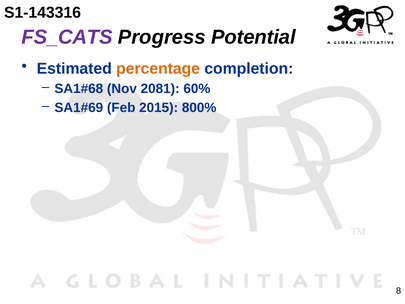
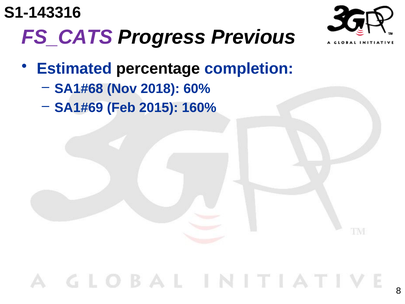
Potential: Potential -> Previous (254, 37)
percentage colour: orange -> black (158, 69)
2081: 2081 -> 2018 (160, 89)
800%: 800% -> 160% (199, 108)
